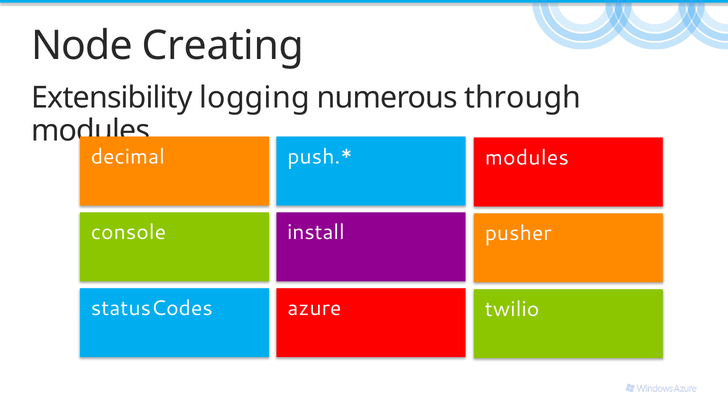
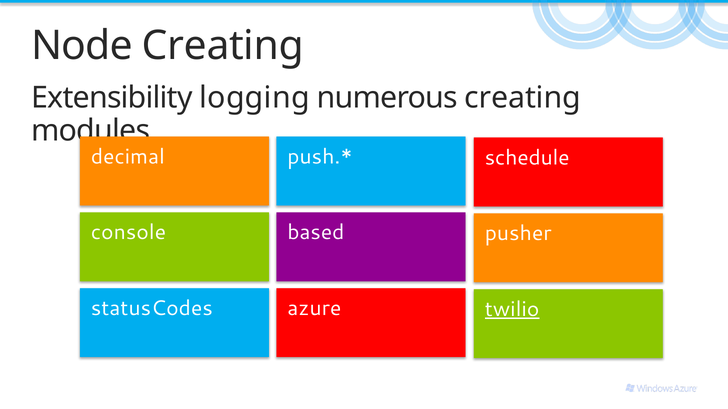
numerous through: through -> creating (523, 98)
modules: modules -> schedule (527, 158)
install: install -> based (316, 233)
twilio underline: none -> present (512, 310)
